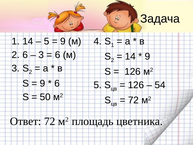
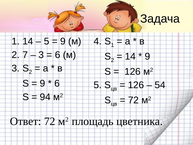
6: 6 -> 7 (25, 55)
50: 50 -> 94 (45, 97)
